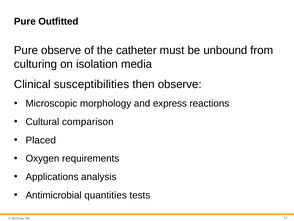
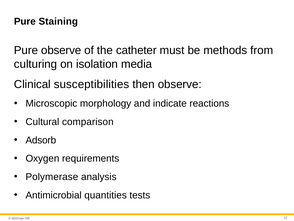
Outfitted: Outfitted -> Staining (58, 21)
unbound: unbound -> methods (225, 50)
express: express -> indicate (170, 103)
Placed: Placed -> Adsorb (41, 140)
Applications: Applications -> Polymerase (52, 176)
